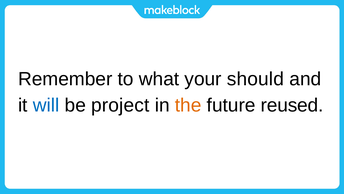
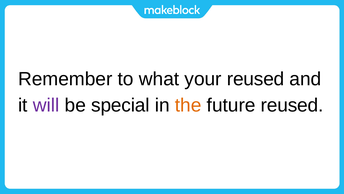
your should: should -> reused (256, 79)
will colour: blue -> purple (46, 105)
project: project -> special (120, 105)
